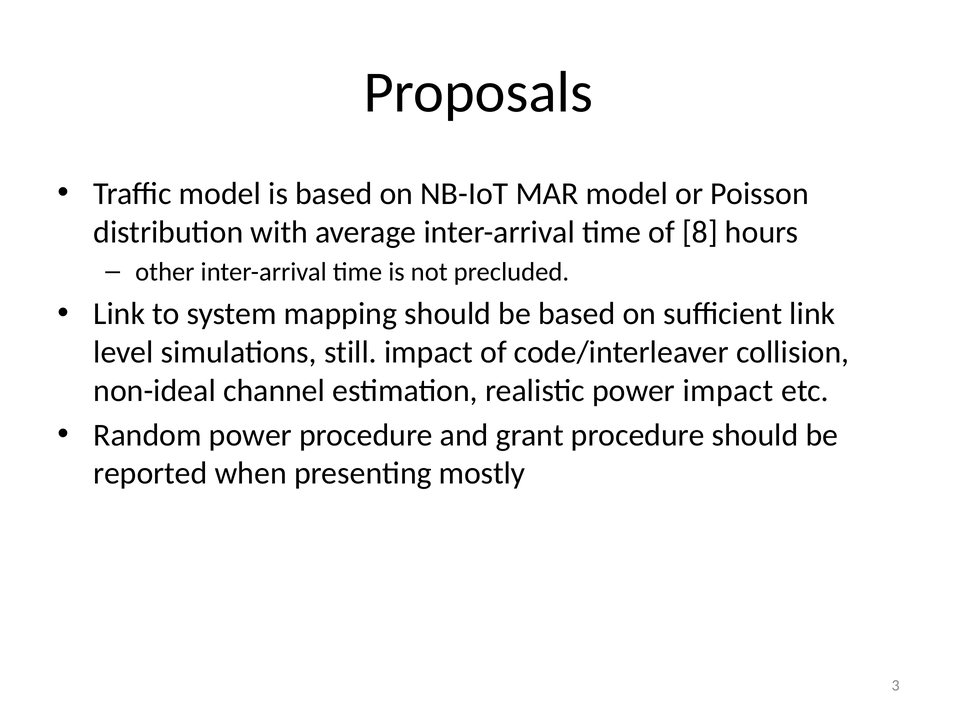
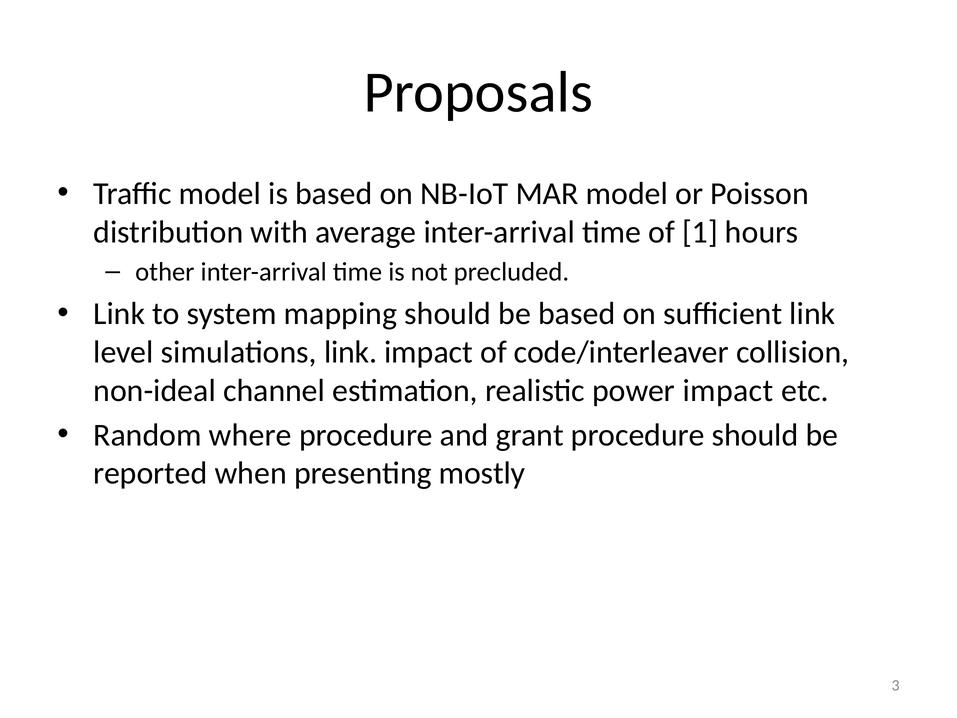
8: 8 -> 1 (700, 232)
simulations still: still -> link (351, 352)
Random power: power -> where (250, 435)
